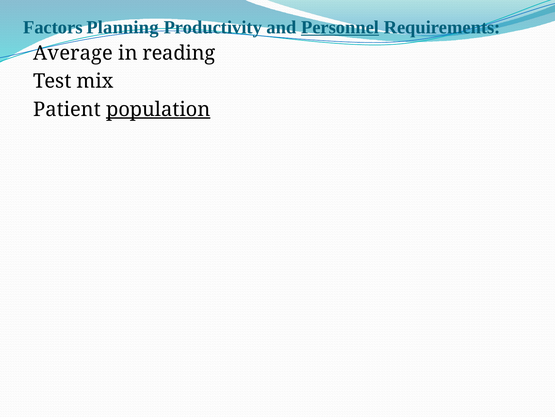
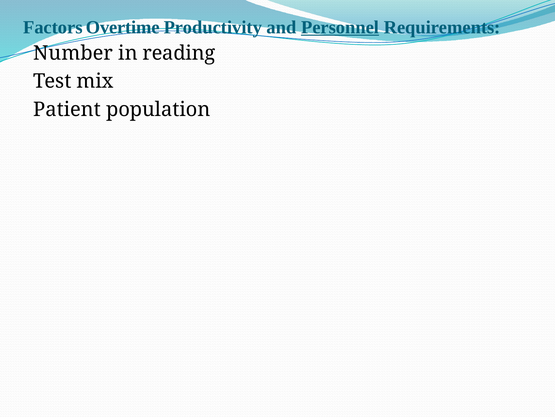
Planning: Planning -> Overtime (123, 27)
Average: Average -> Number (73, 53)
population underline: present -> none (158, 109)
